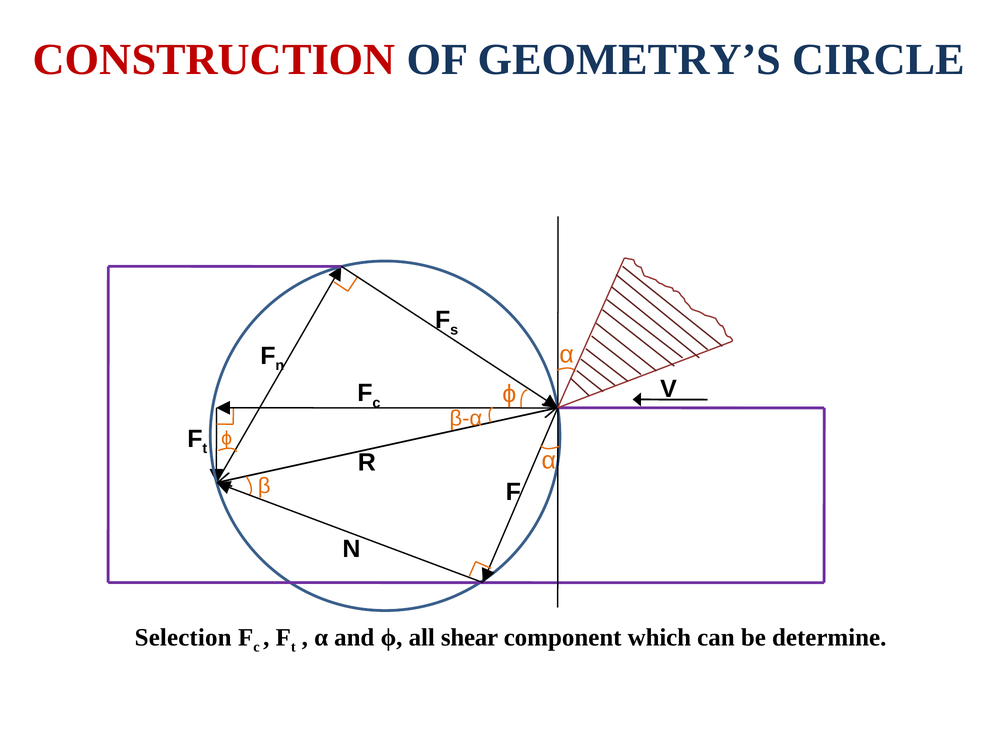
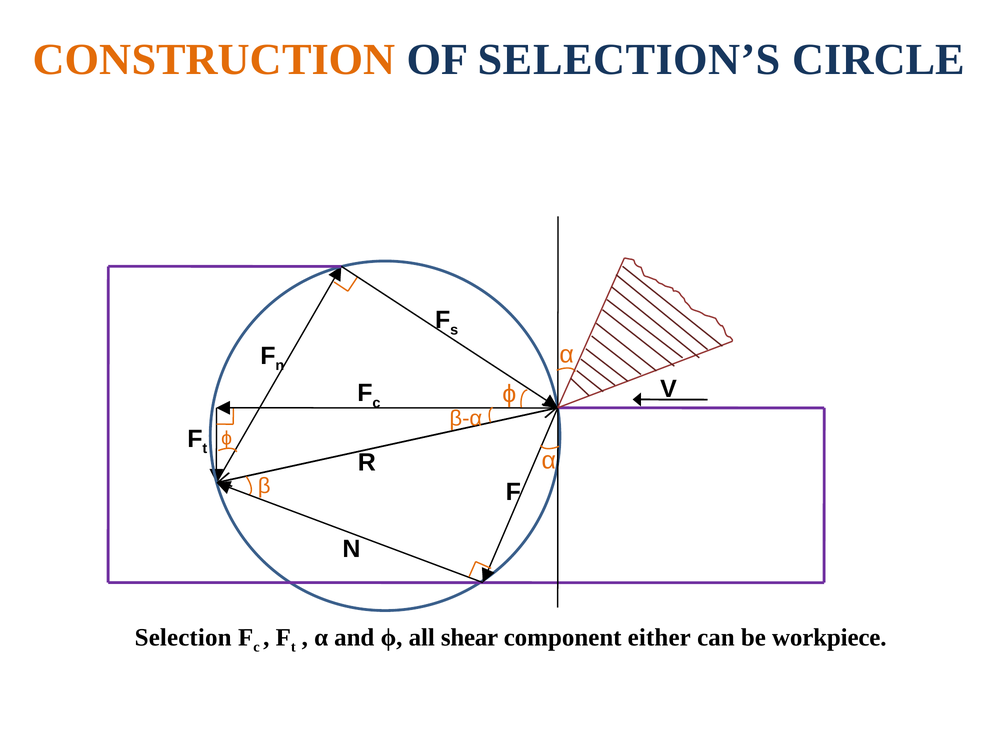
CONSTRUCTION colour: red -> orange (214, 60)
GEOMETRY’S: GEOMETRY’S -> SELECTION’S (629, 60)
which: which -> either (659, 638)
determine: determine -> workpiece (829, 638)
